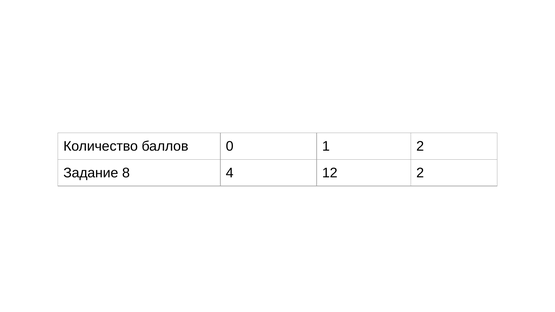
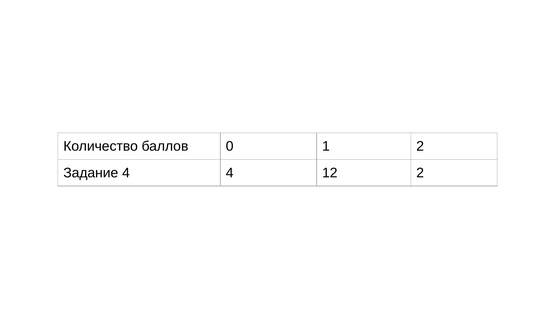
Задание 8: 8 -> 4 (126, 173)
